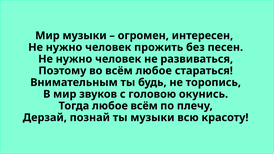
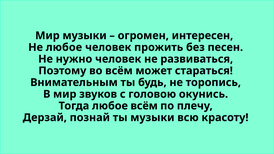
нужно: нужно -> любое (64, 47)
всём любое: любое -> может (154, 71)
